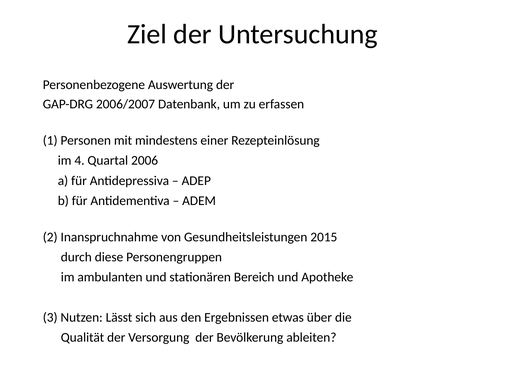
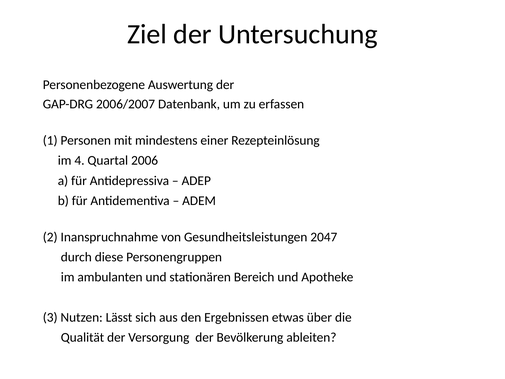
2015: 2015 -> 2047 (324, 237)
